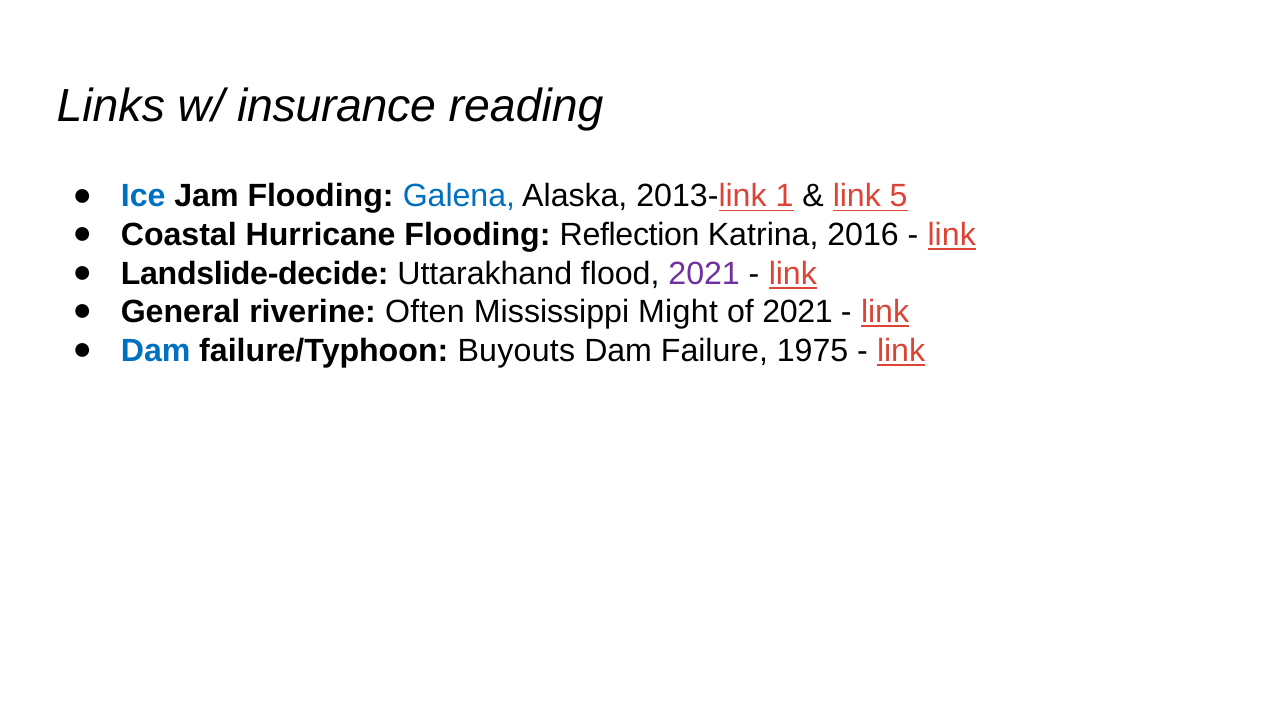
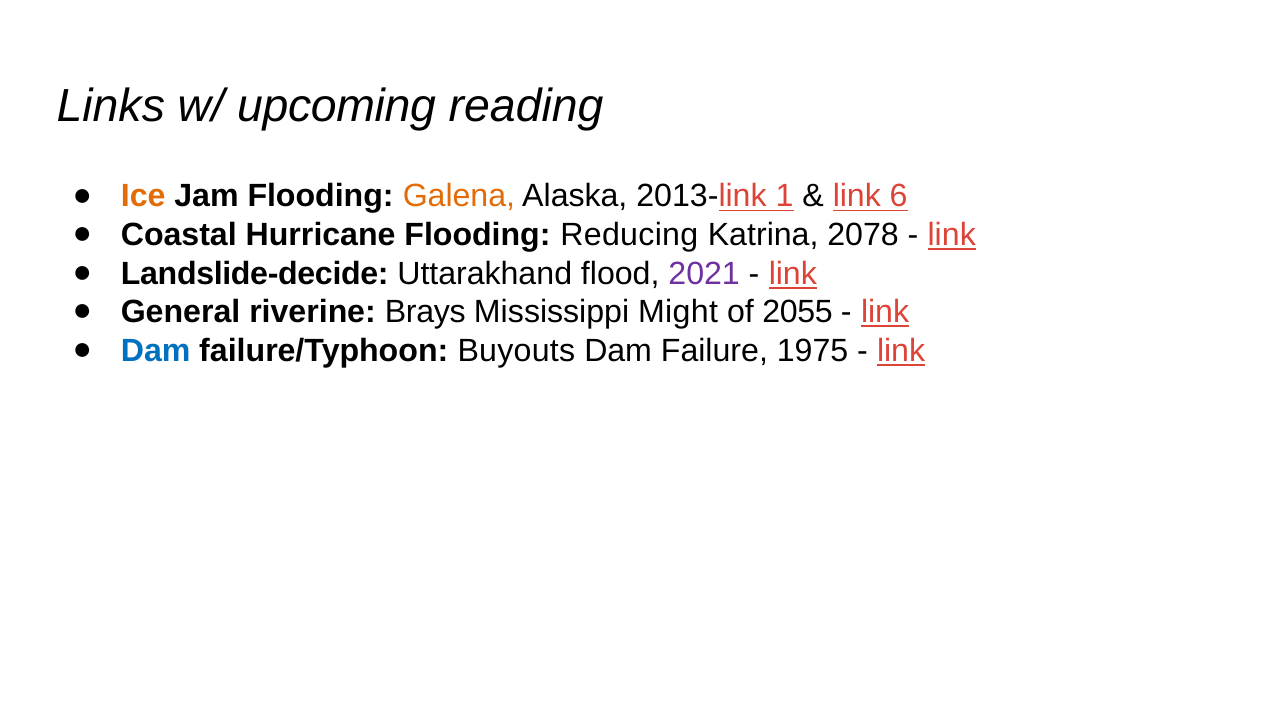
insurance: insurance -> upcoming (337, 106)
Ice colour: blue -> orange (143, 196)
Galena colour: blue -> orange (459, 196)
5: 5 -> 6 (899, 196)
Reflection: Reflection -> Reducing (629, 235)
2016: 2016 -> 2078 (863, 235)
Often: Often -> Brays (425, 312)
of 2021: 2021 -> 2055 (798, 312)
